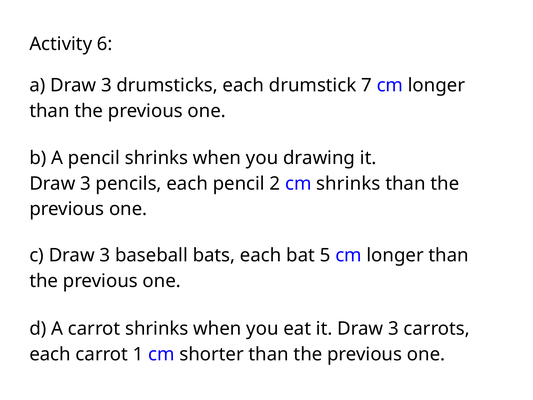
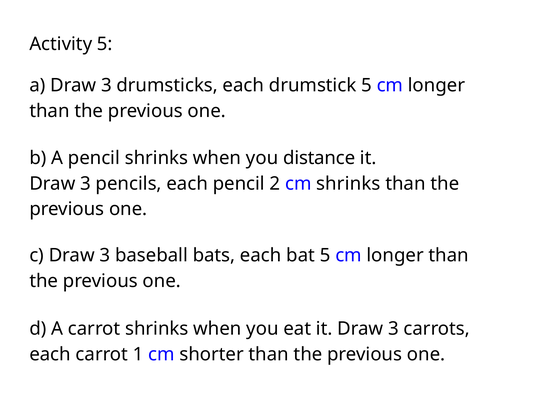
Activity 6: 6 -> 5 (105, 44)
drumstick 7: 7 -> 5 (366, 85)
drawing: drawing -> distance (319, 158)
